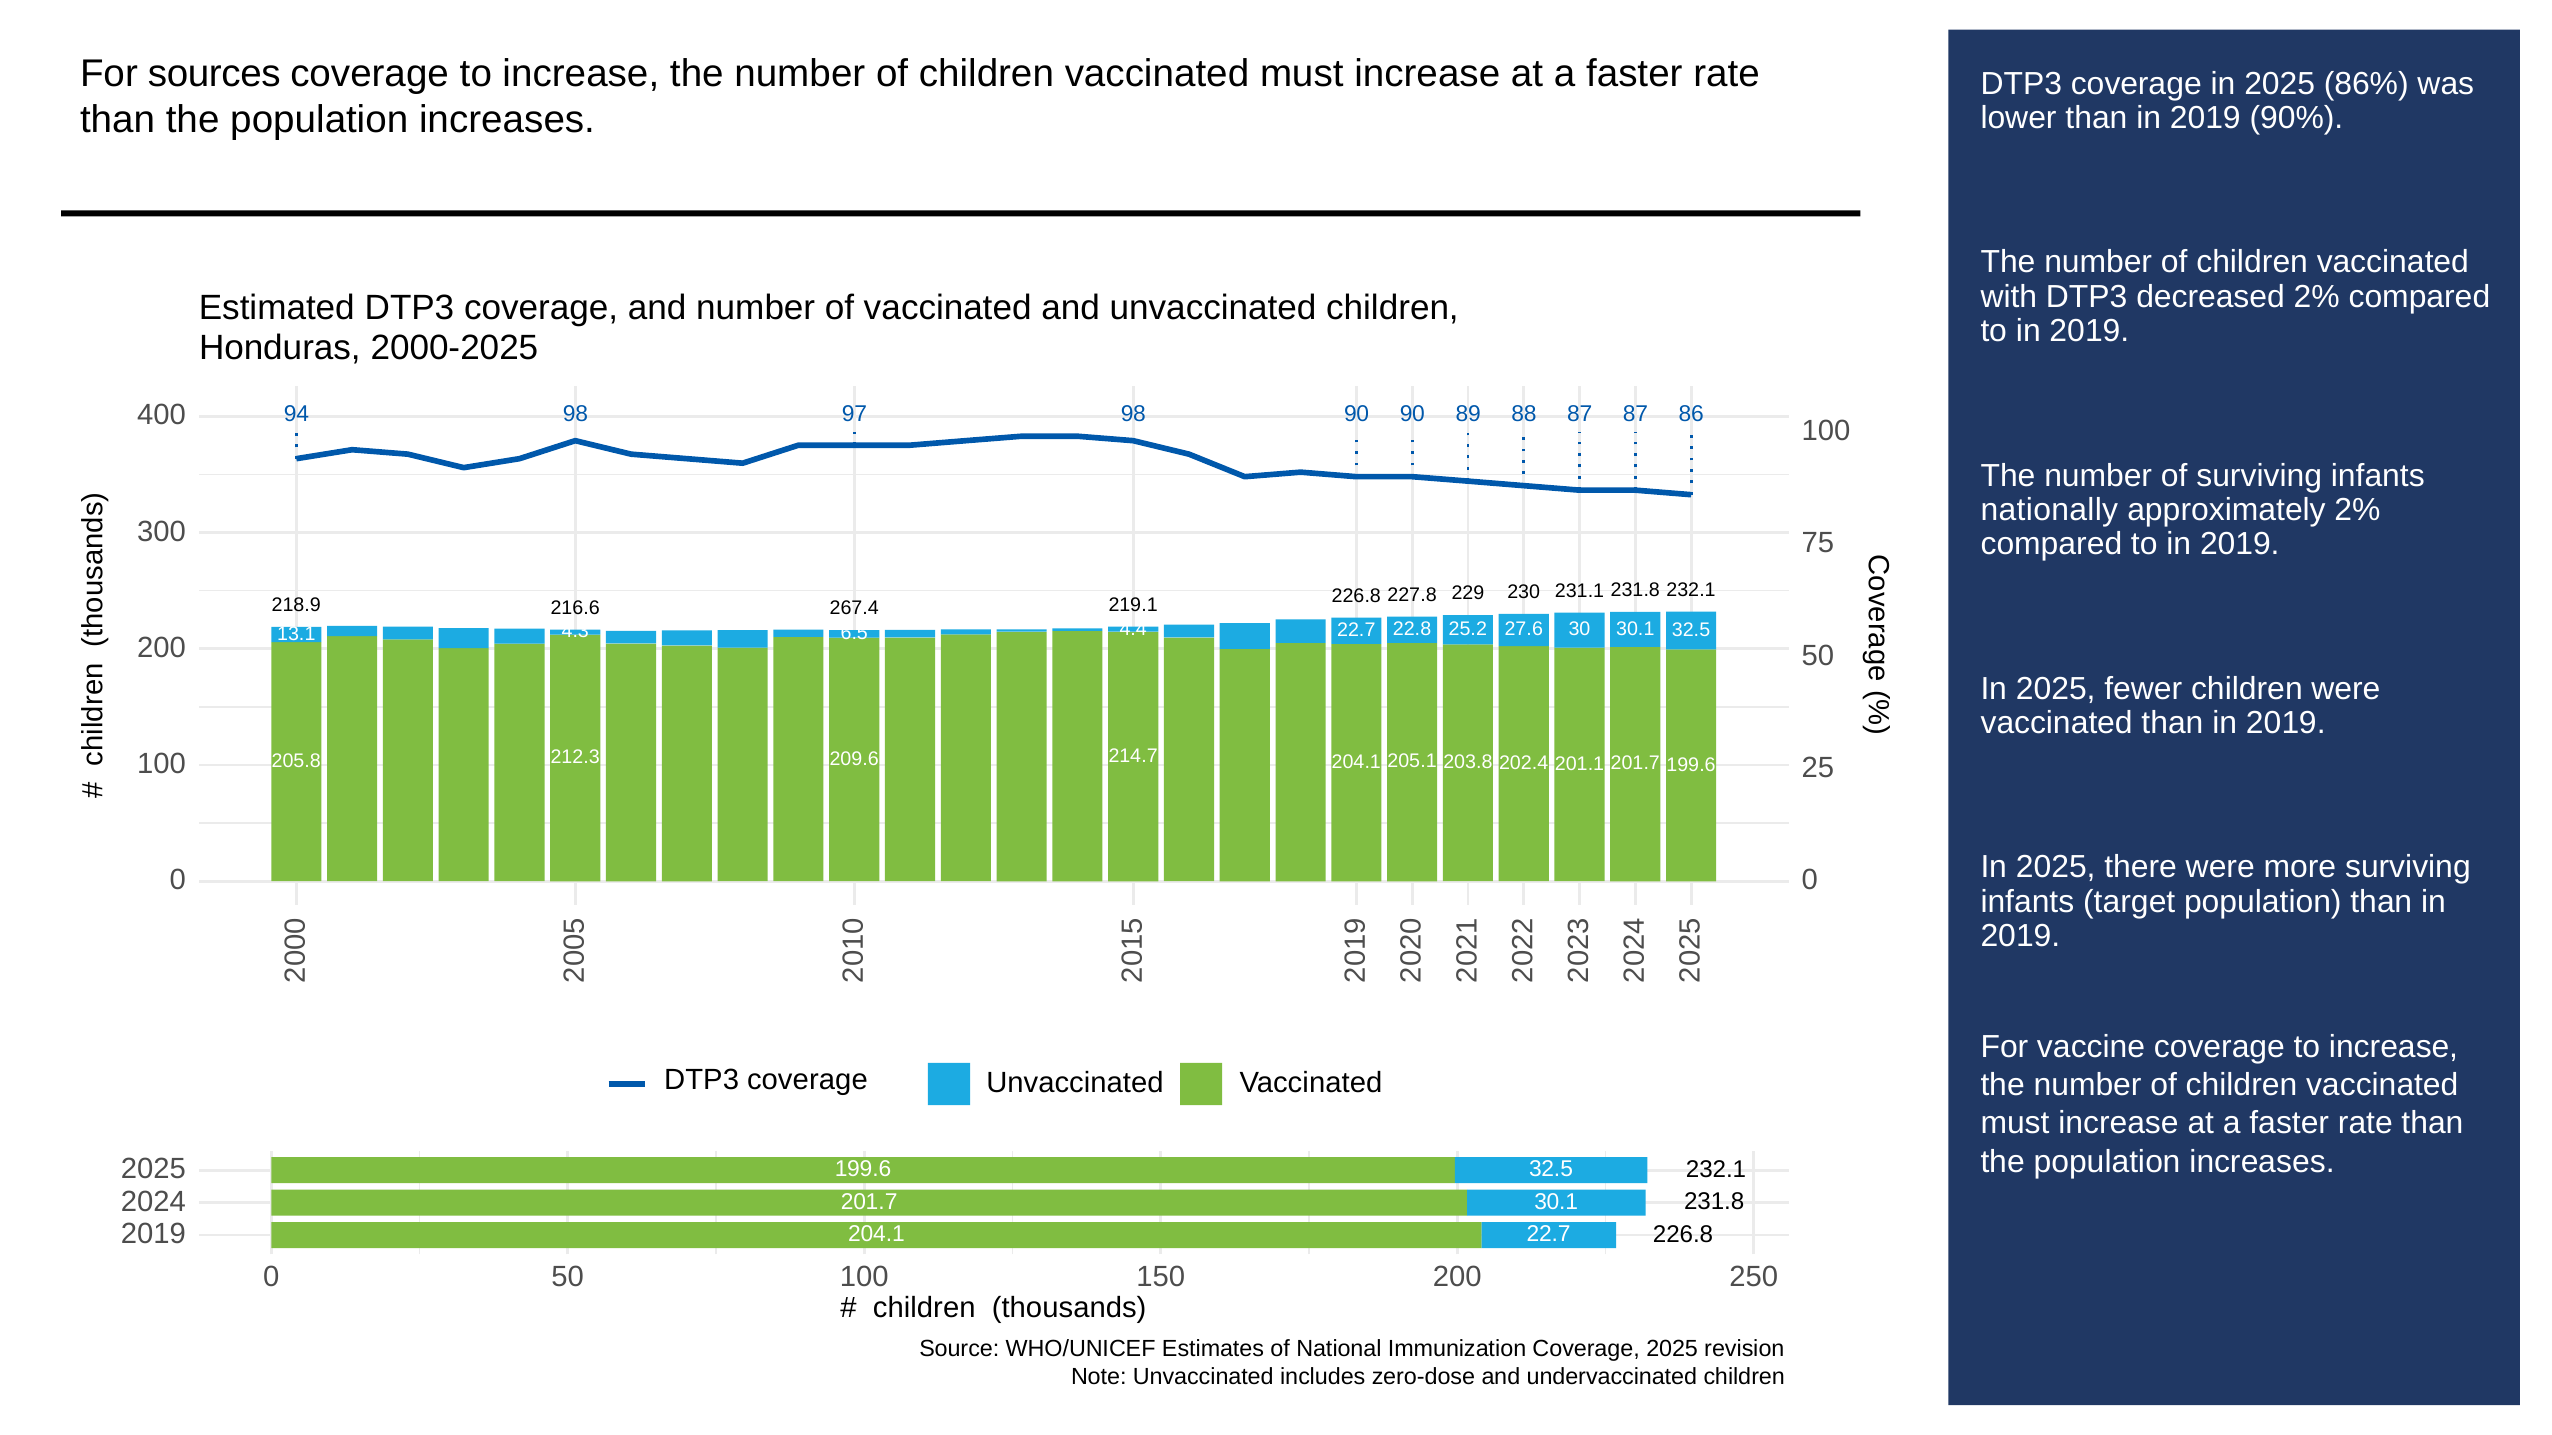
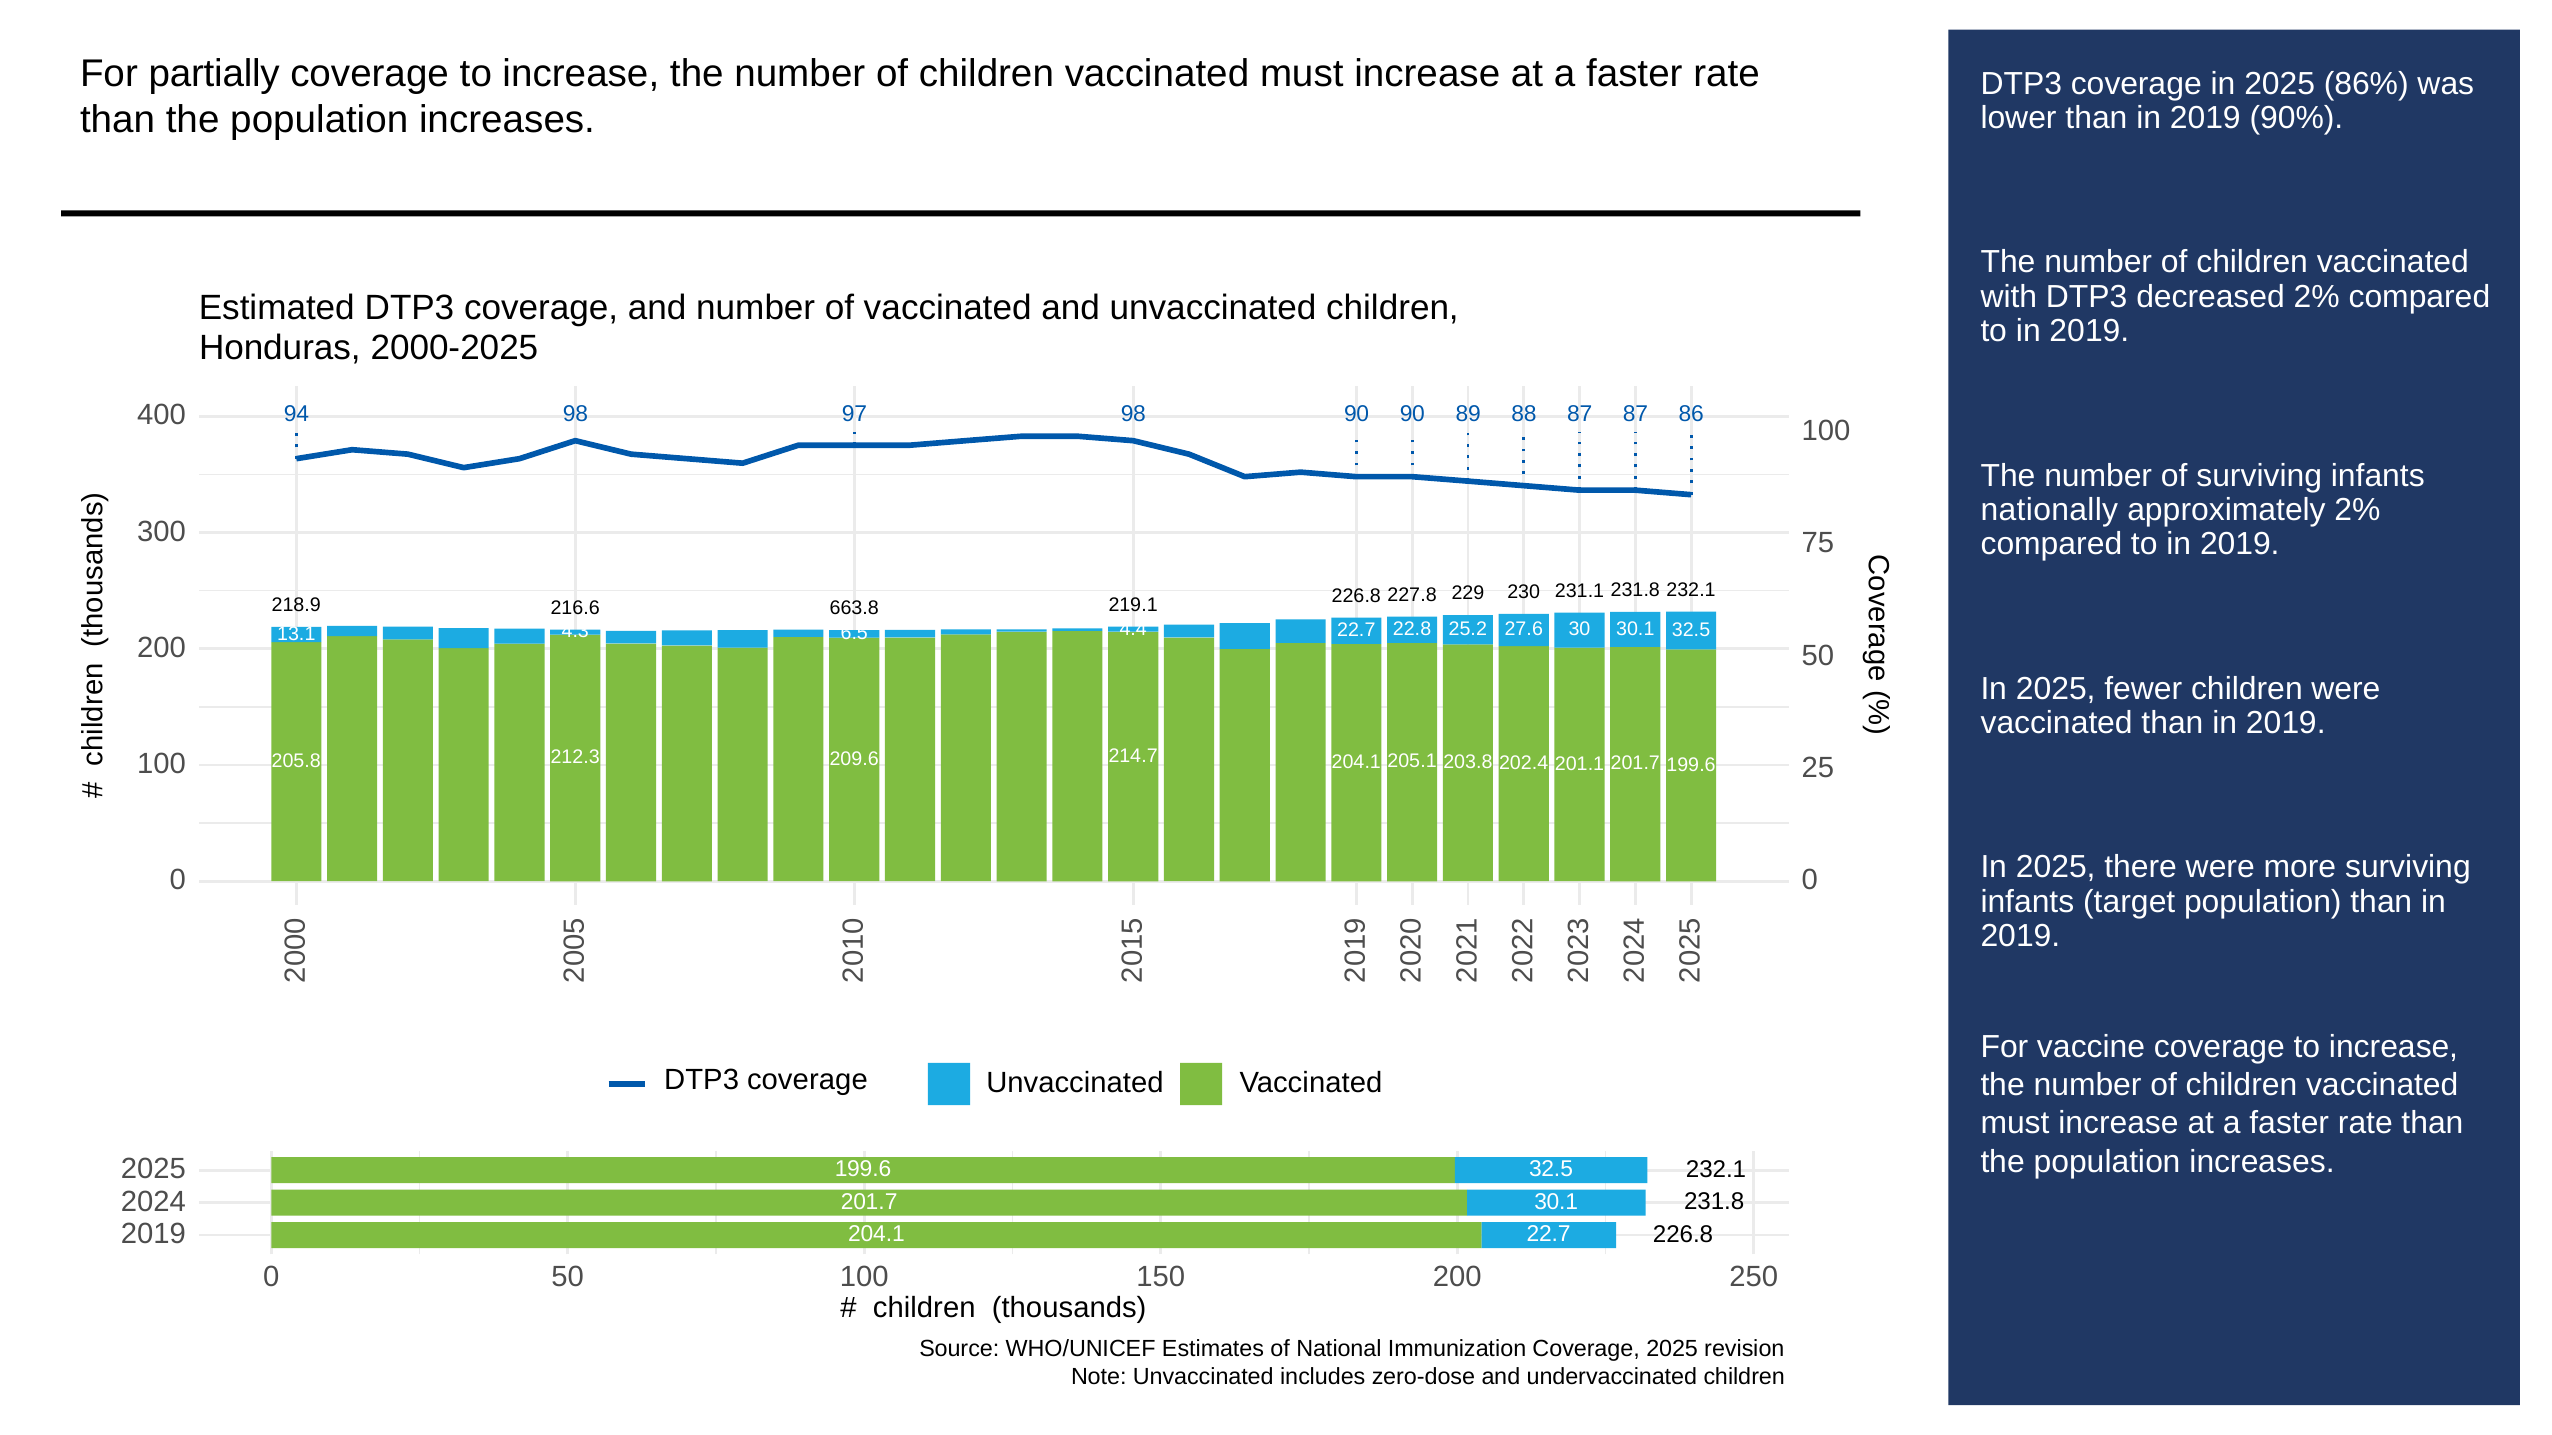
sources: sources -> partially (214, 74)
267.4: 267.4 -> 663.8 (854, 609)
